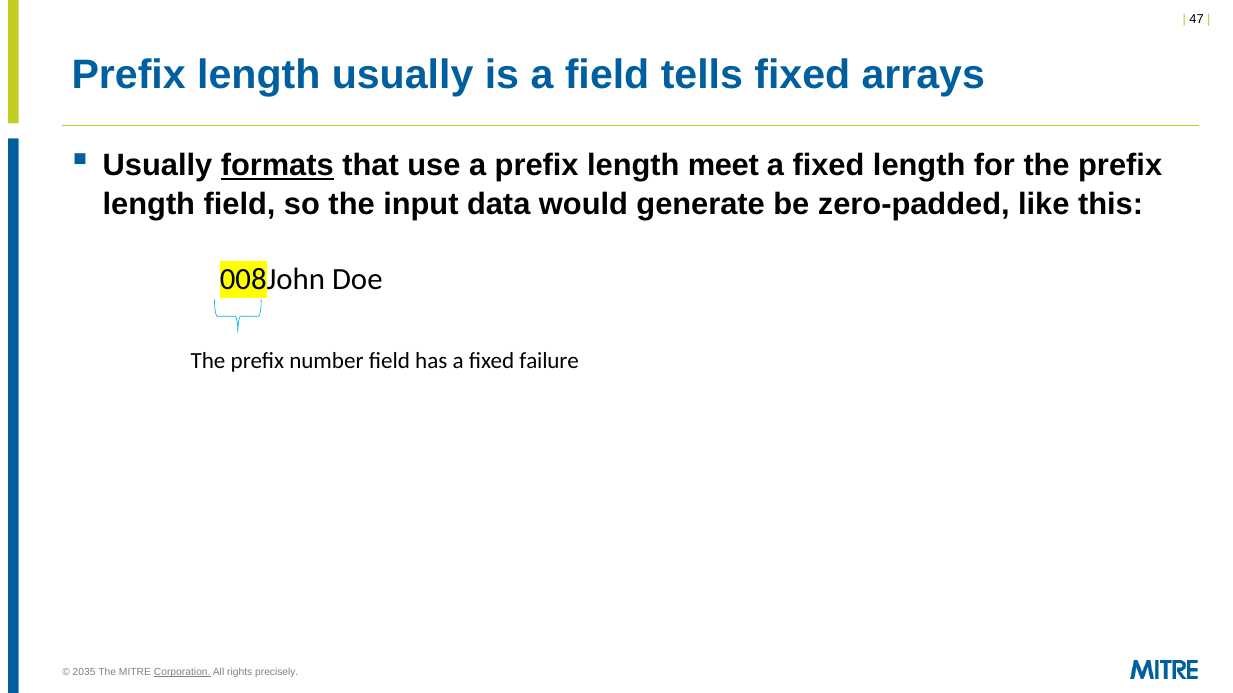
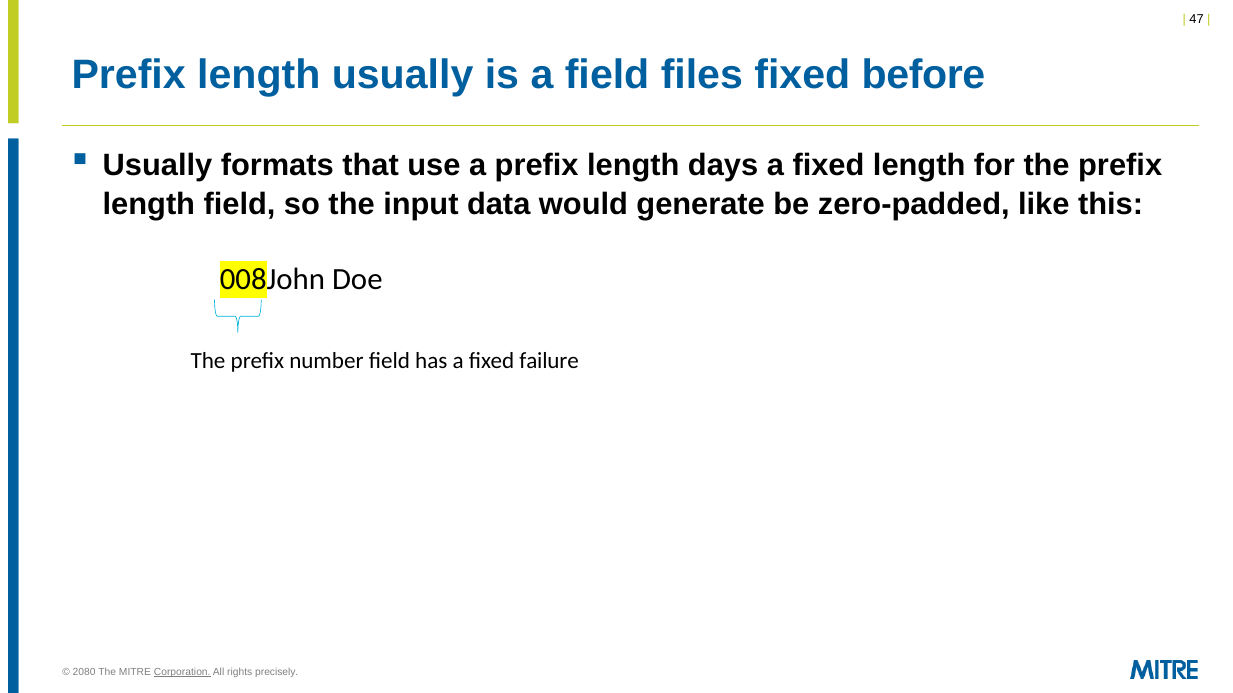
tells: tells -> files (702, 75)
arrays: arrays -> before (923, 75)
formats underline: present -> none (277, 166)
meet: meet -> days (723, 166)
2035: 2035 -> 2080 (84, 672)
